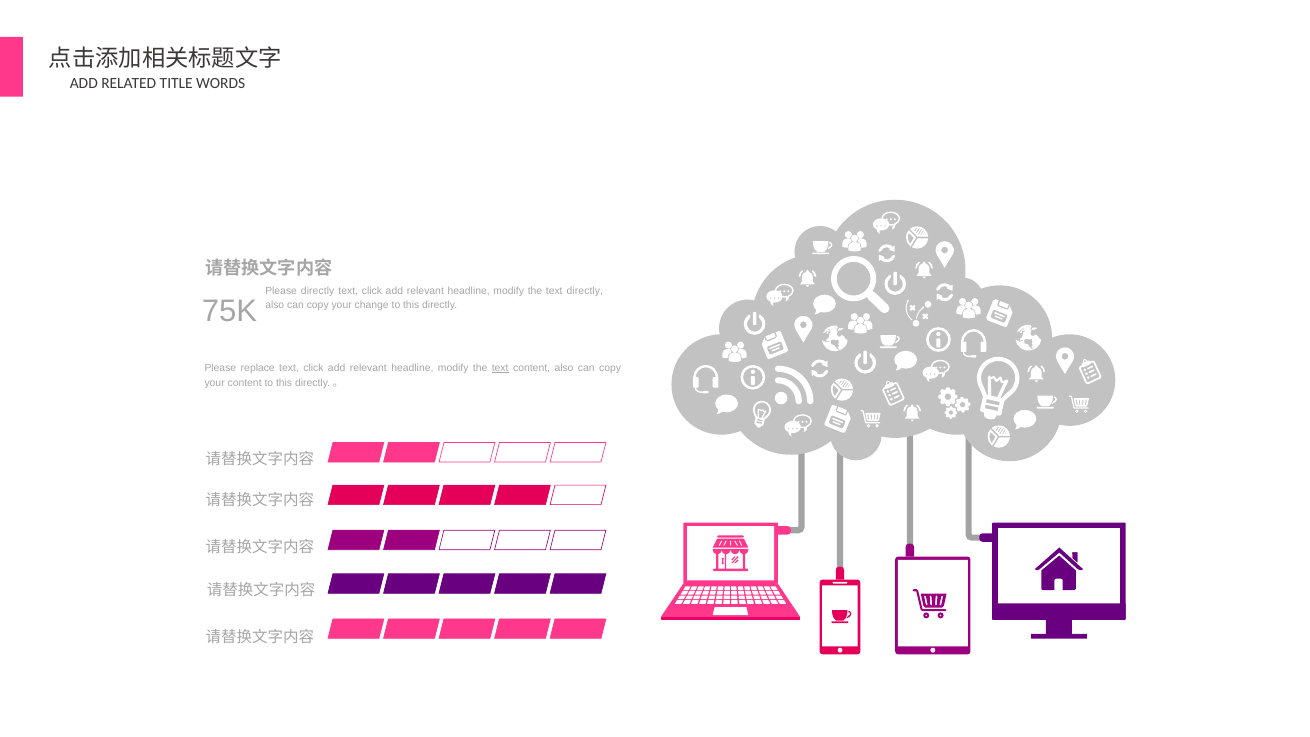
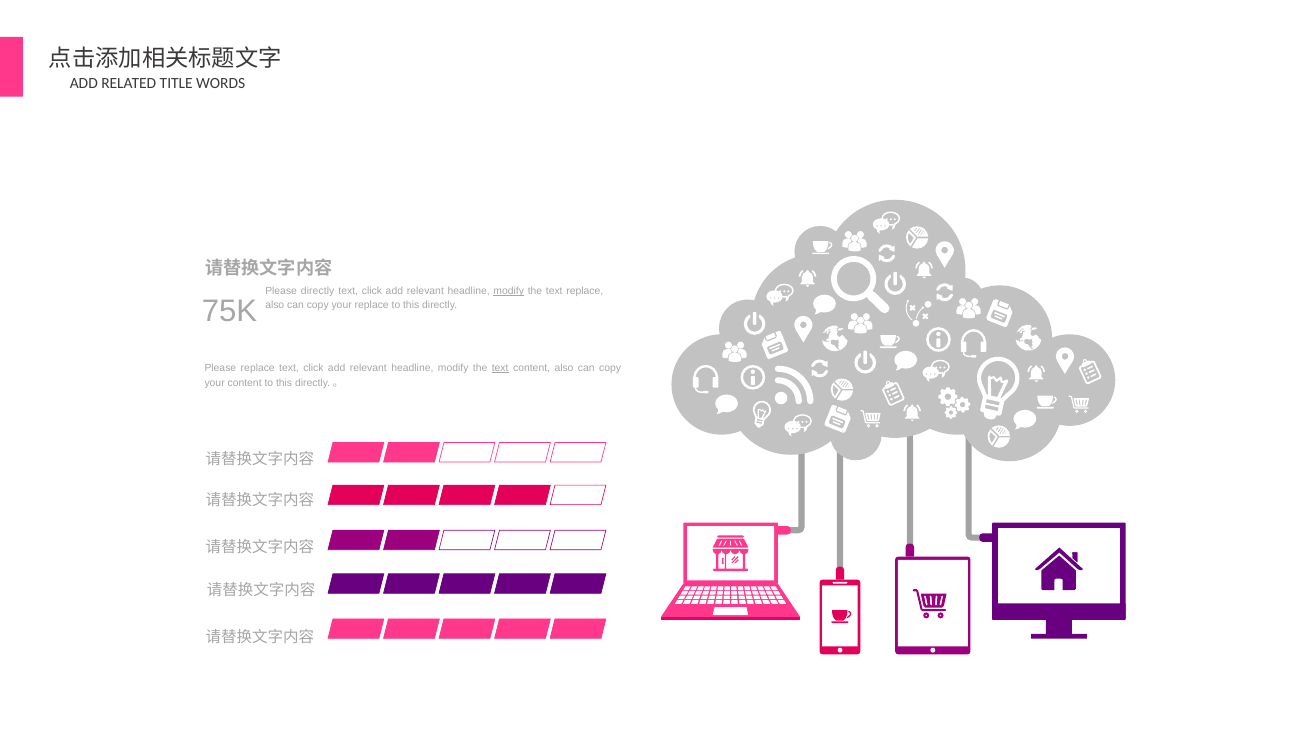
modify underline: none -> present (509, 291)
text directly: directly -> replace (585, 291)
your change: change -> replace (372, 306)
